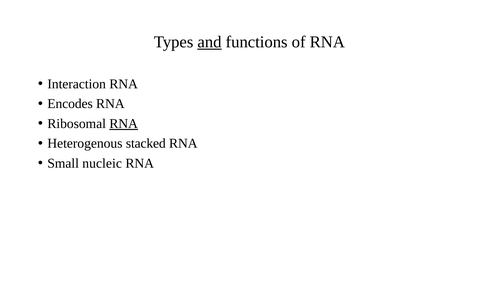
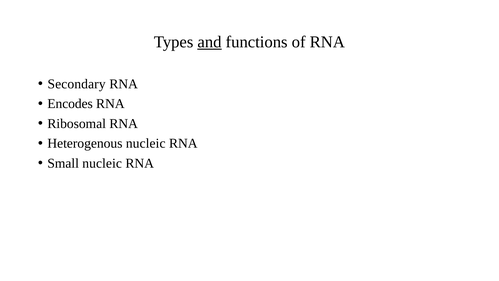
Interaction: Interaction -> Secondary (77, 84)
RNA underline: present -> none (124, 123)
Heterogenous stacked: stacked -> nucleic (146, 143)
